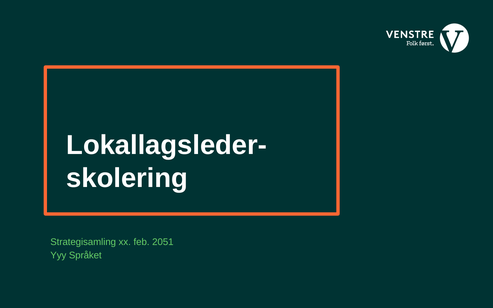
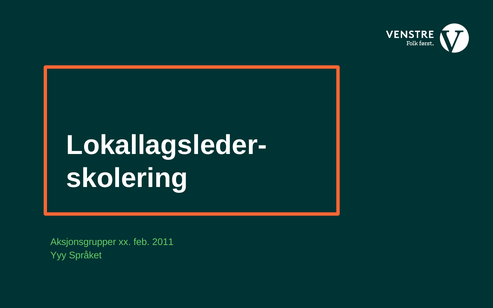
Strategisamling: Strategisamling -> Aksjonsgrupper (83, 242)
2051: 2051 -> 2011 (163, 242)
